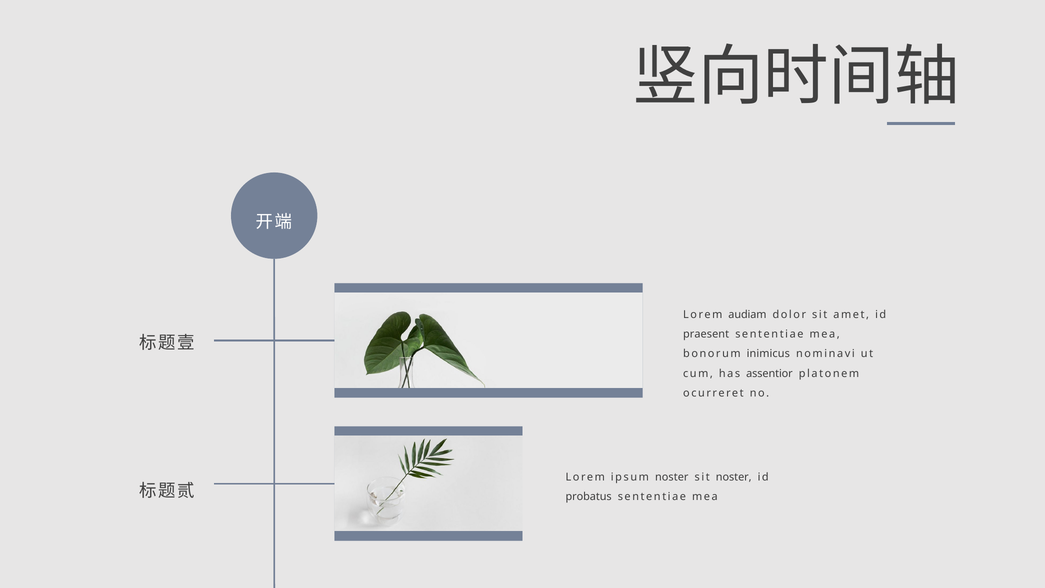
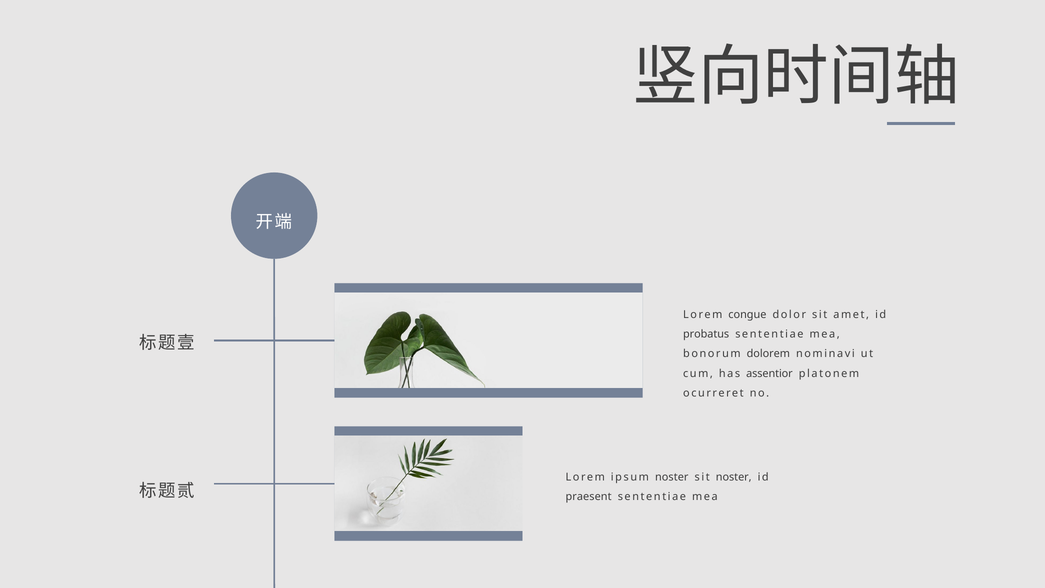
audiam: audiam -> congue (747, 314)
praesent: praesent -> probatus (706, 334)
inimicus: inimicus -> dolorem (768, 354)
probatus: probatus -> praesent (589, 497)
